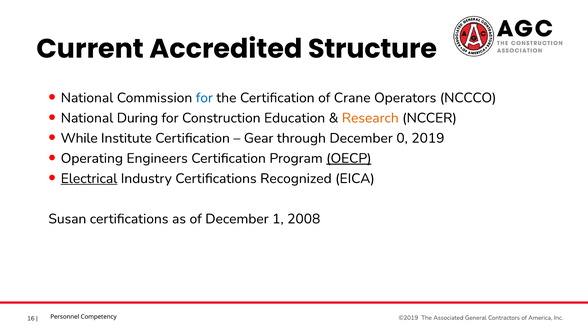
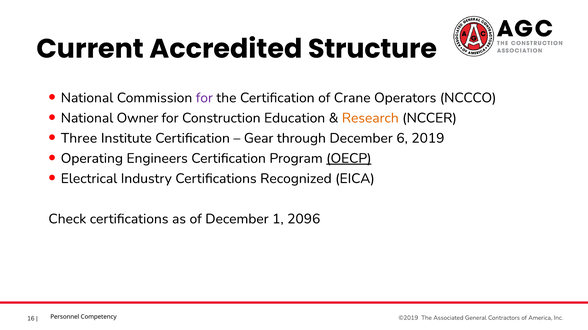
for colour: blue -> purple (204, 98)
During: During -> Owner (137, 118)
While: While -> Three (79, 138)
0: 0 -> 6 (402, 138)
Electrical underline: present -> none (89, 179)
Susan: Susan -> Check (67, 219)
2008: 2008 -> 2096 (304, 219)
